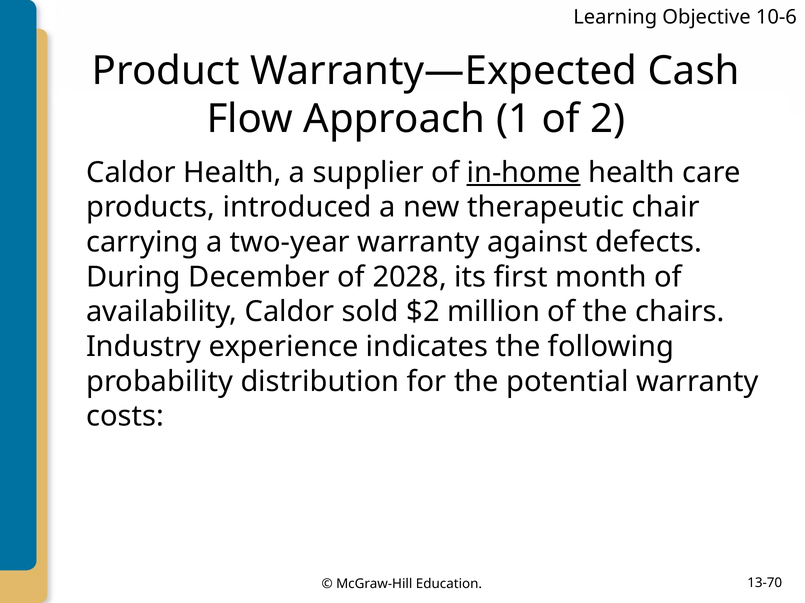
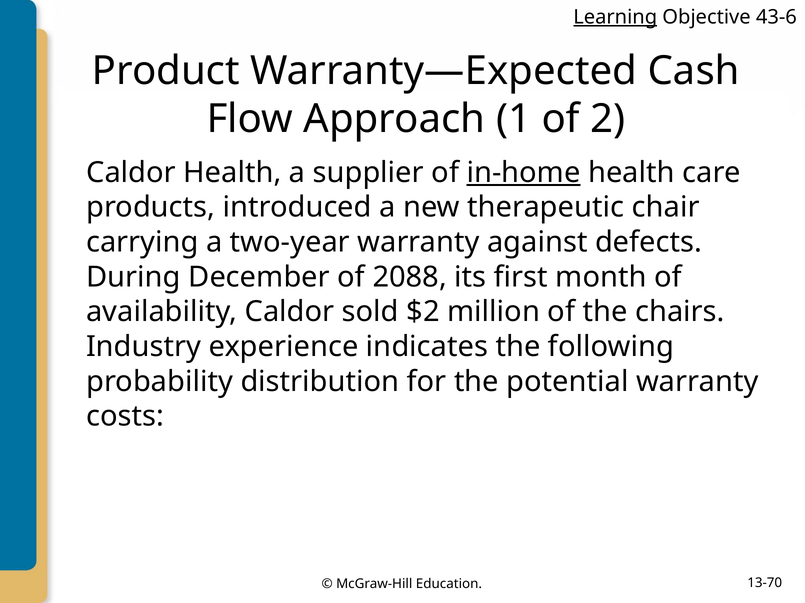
Learning underline: none -> present (615, 17)
10-6: 10-6 -> 43-6 (776, 17)
2028: 2028 -> 2088 (410, 277)
